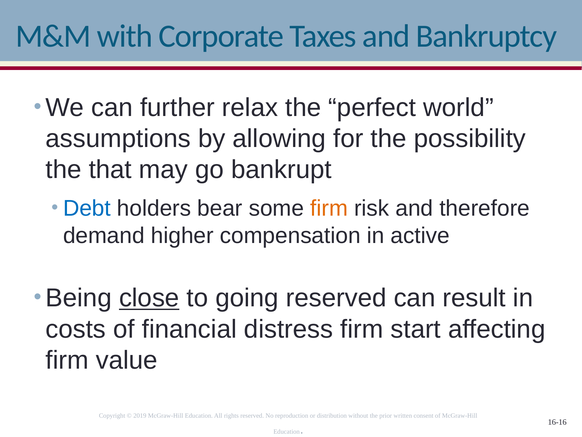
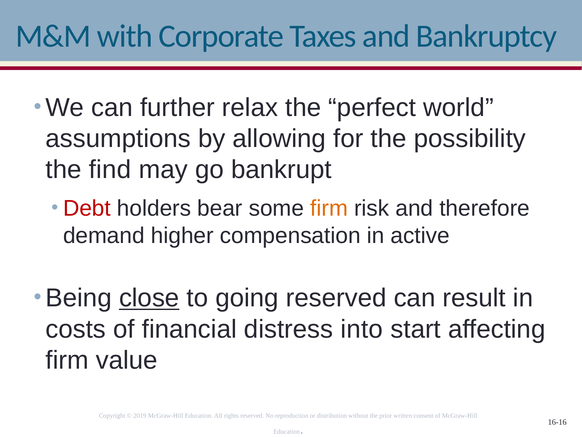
that: that -> find (110, 170)
Debt colour: blue -> red (87, 208)
distress firm: firm -> into (362, 329)
